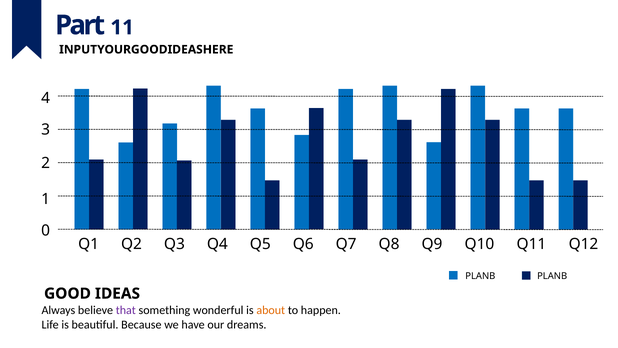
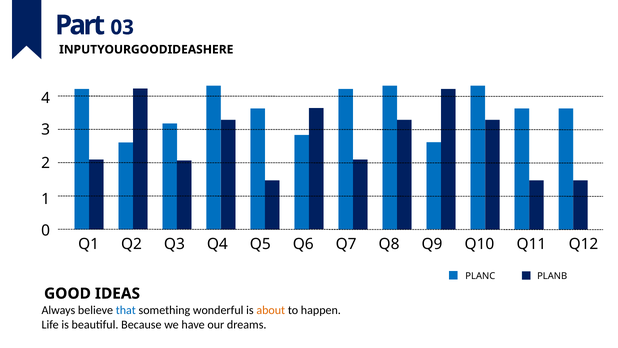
11: 11 -> 03 (122, 27)
PLANB: PLANB -> PLANC (480, 276)
that colour: purple -> blue (126, 310)
